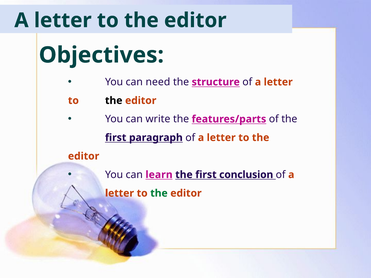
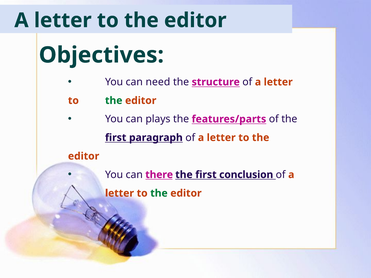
the colour: black -> green (114, 101)
write: write -> plays (158, 119)
learn: learn -> there (159, 175)
